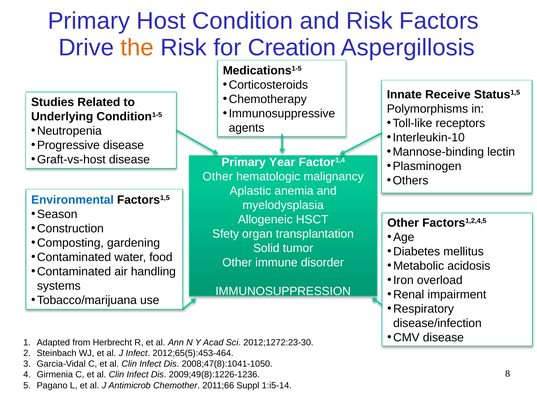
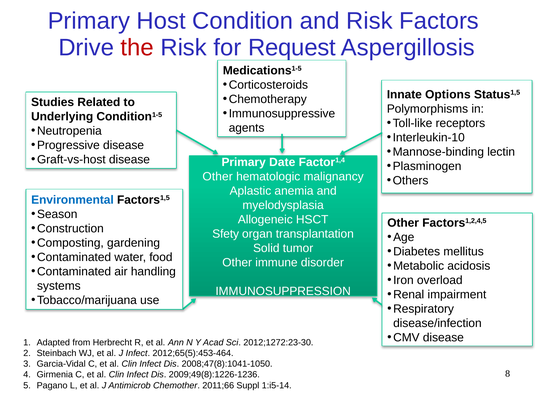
the colour: orange -> red (137, 47)
Creation: Creation -> Request (292, 47)
Receive: Receive -> Options (448, 94)
Year: Year -> Date (282, 162)
